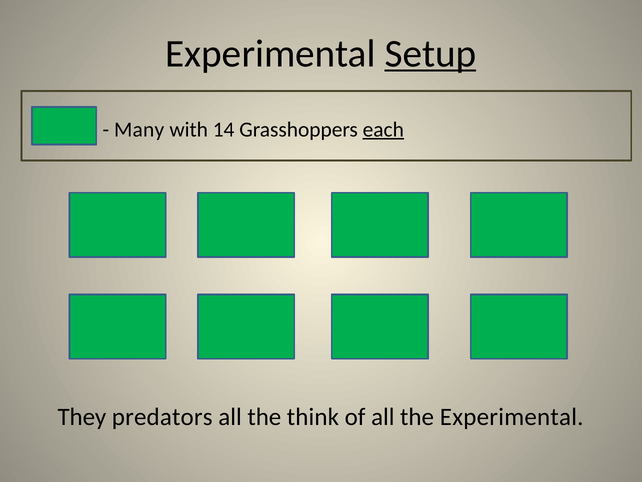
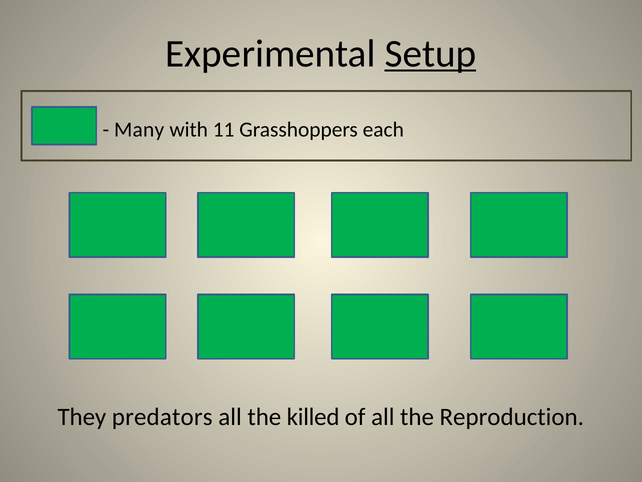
14: 14 -> 11 (224, 129)
each underline: present -> none (383, 129)
think: think -> killed (313, 416)
the Experimental: Experimental -> Reproduction (512, 416)
